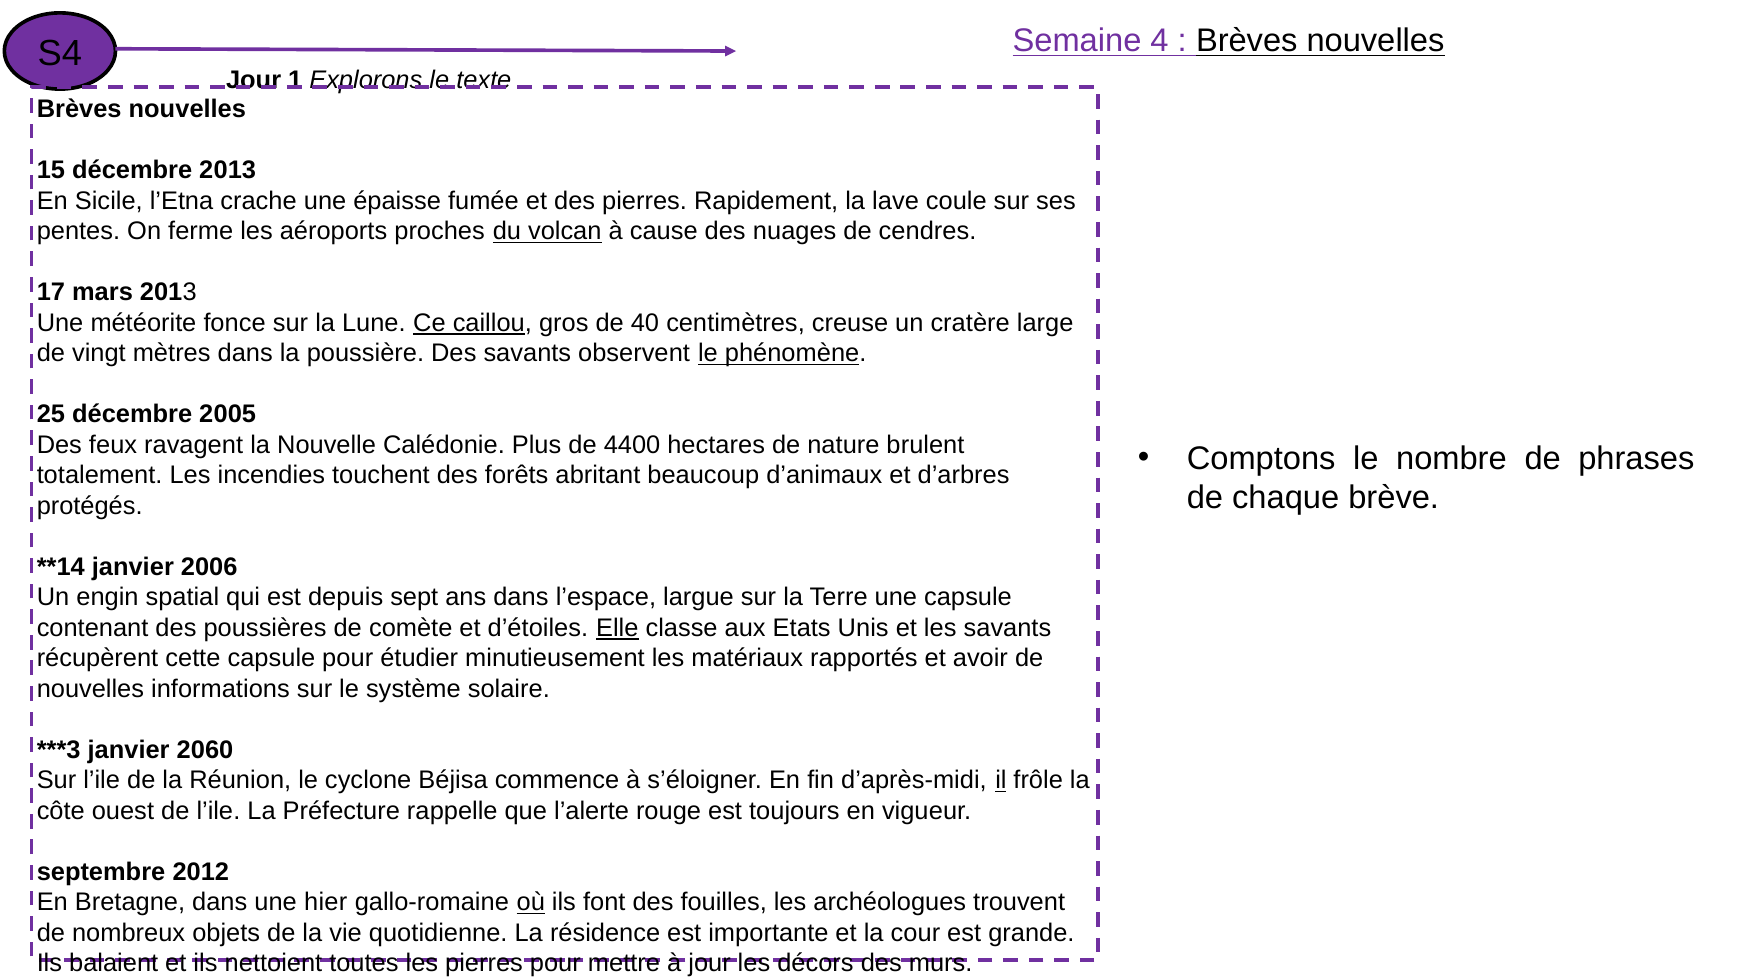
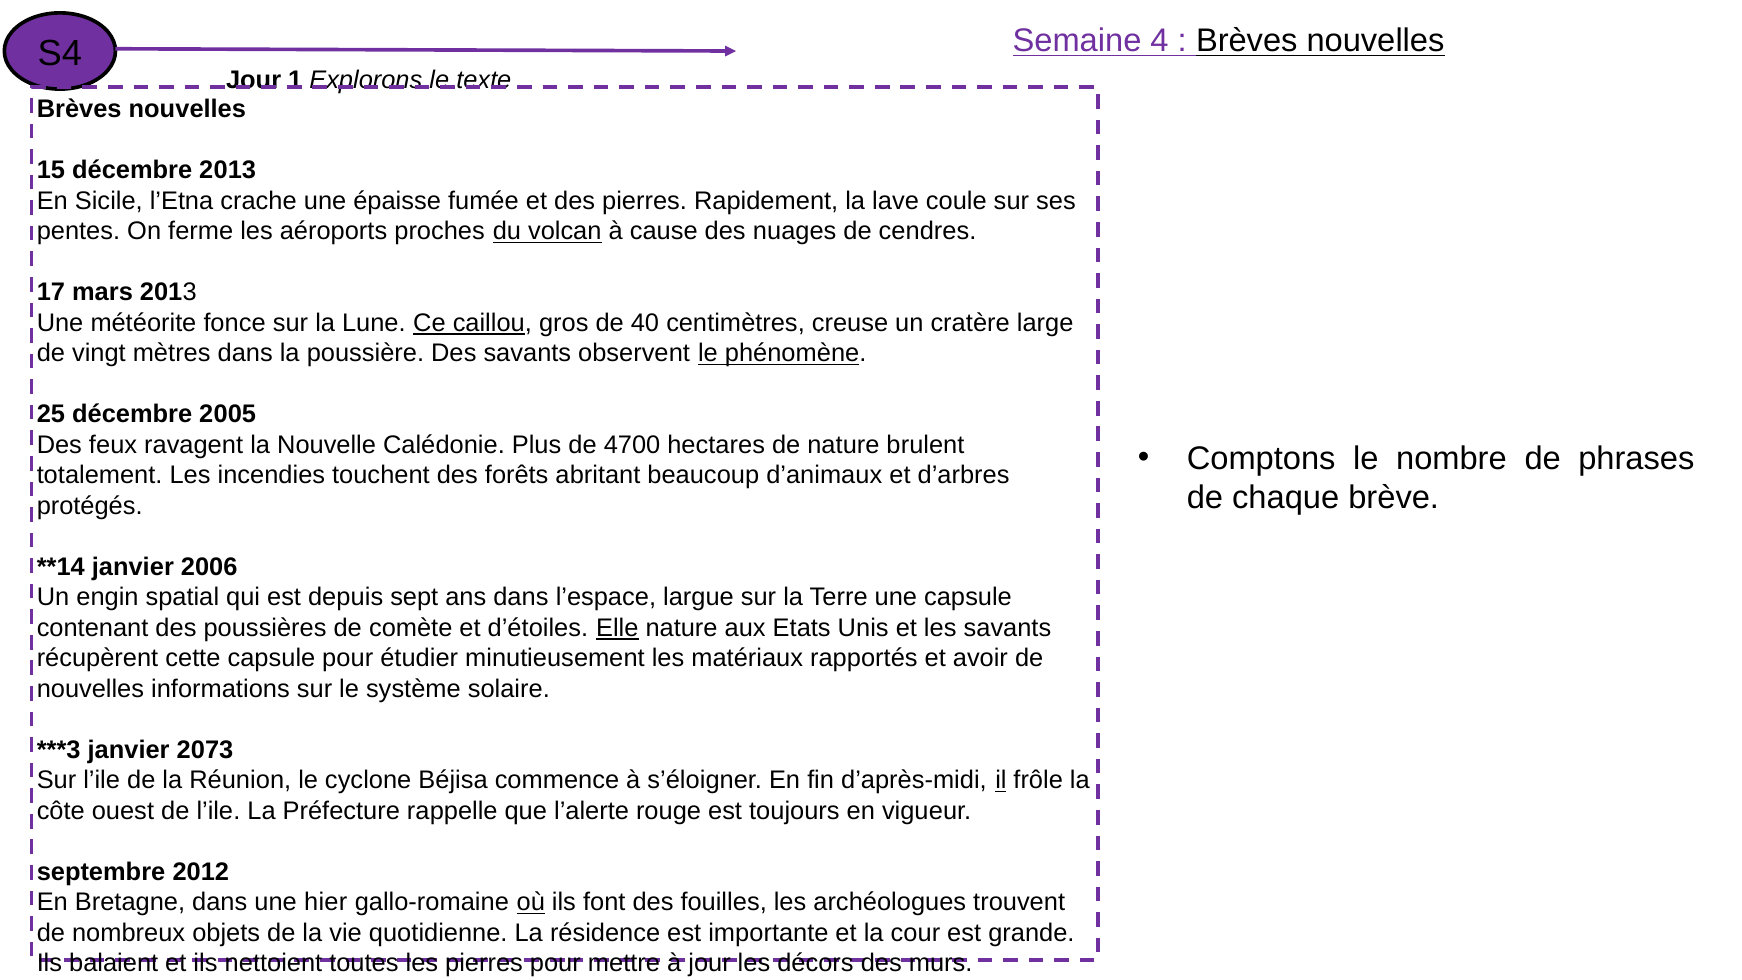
4400: 4400 -> 4700 (632, 445)
Elle classe: classe -> nature (682, 628)
2060: 2060 -> 2073 (205, 750)
